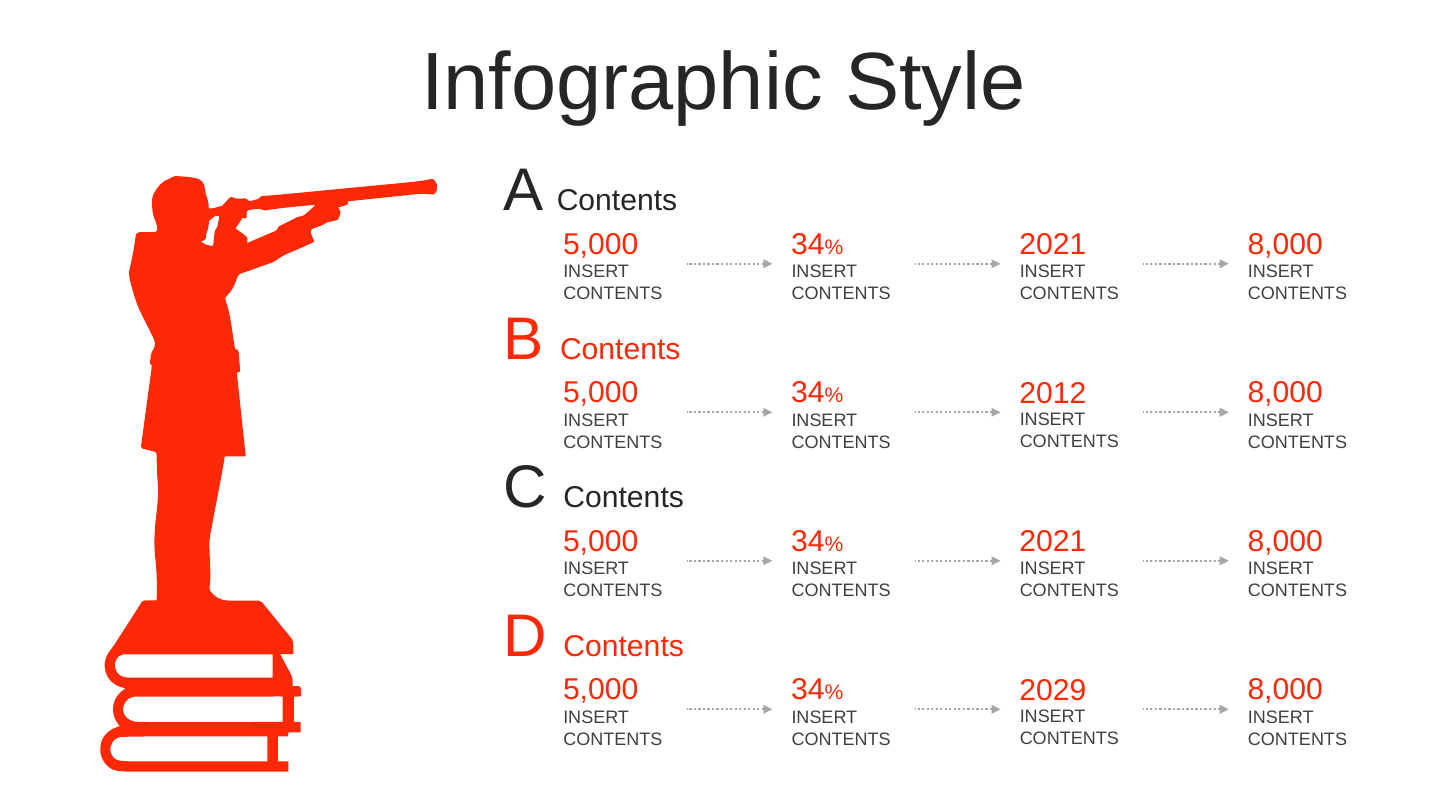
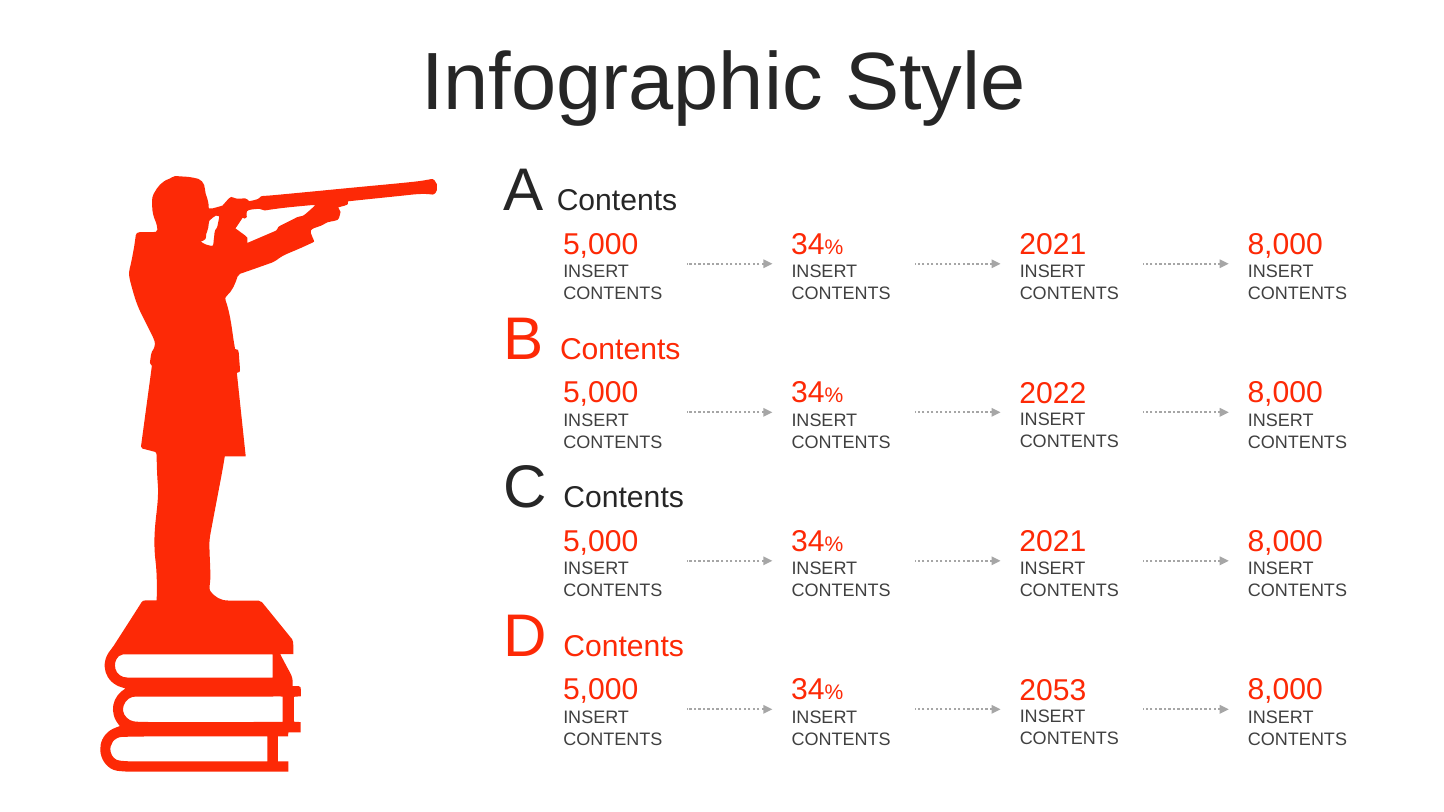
2012: 2012 -> 2022 (1053, 394)
2029: 2029 -> 2053 (1053, 691)
